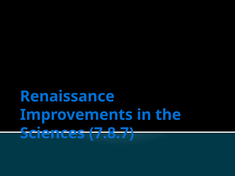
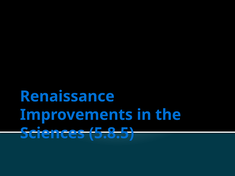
7.8.7: 7.8.7 -> 5.8.5 (111, 133)
